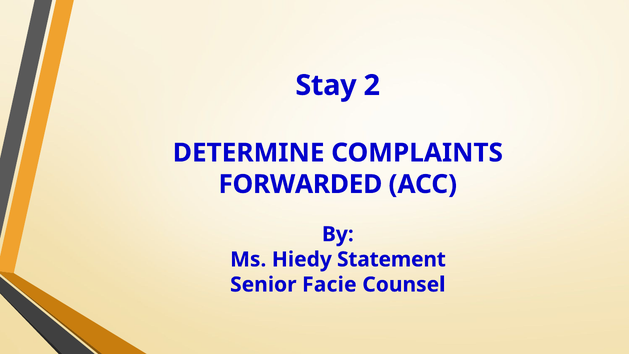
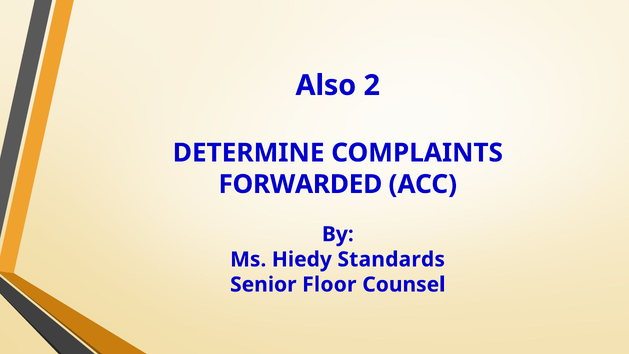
Stay: Stay -> Also (326, 85)
Statement: Statement -> Standards (391, 259)
Facie: Facie -> Floor (329, 284)
